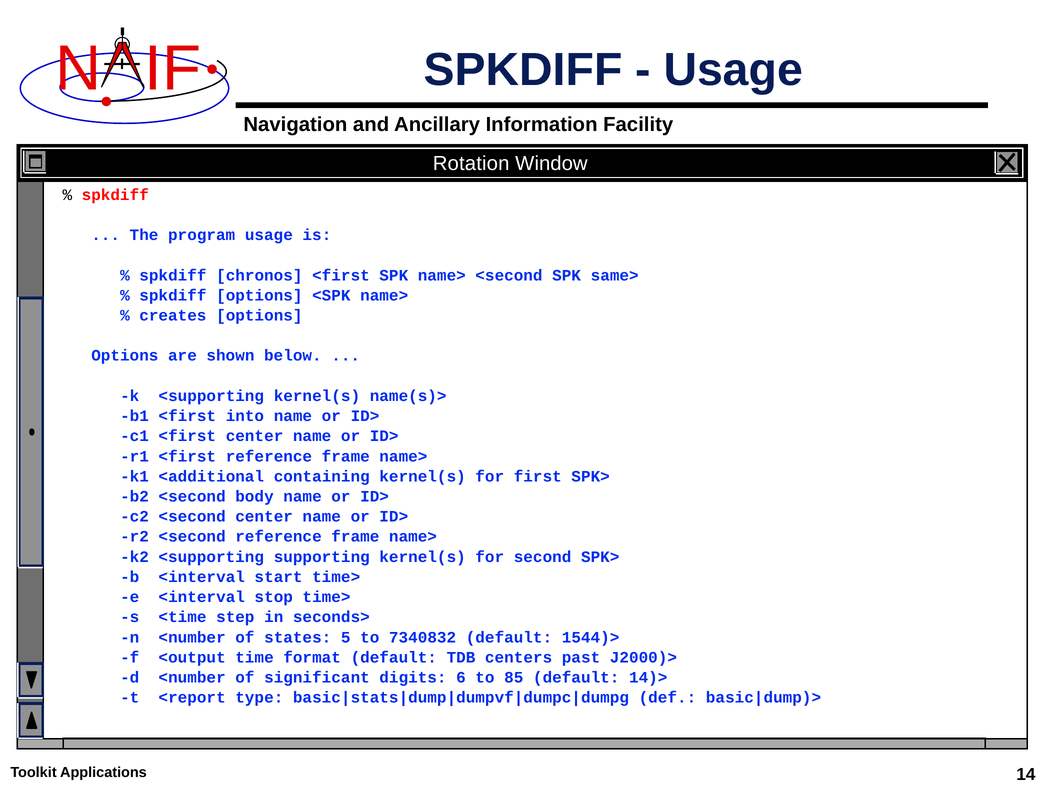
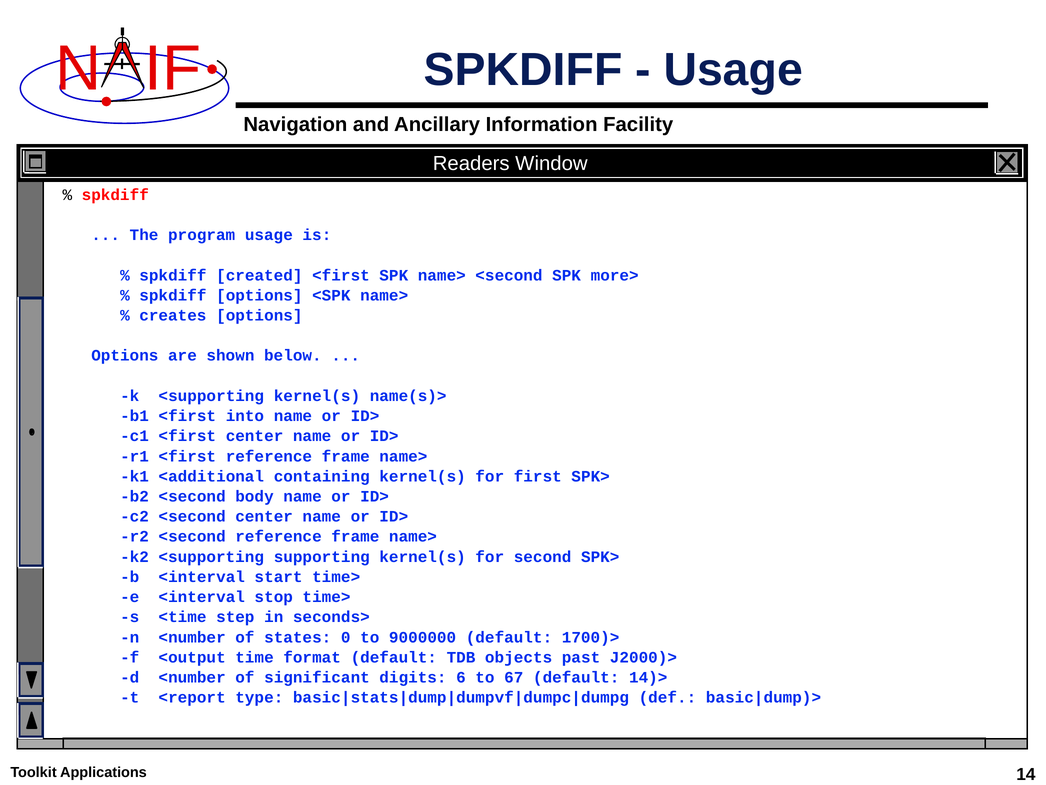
Rotation: Rotation -> Readers (471, 164)
chronos: chronos -> created (259, 275)
same>: same> -> more> (615, 275)
5: 5 -> 0 (346, 637)
7340832: 7340832 -> 9000000 (423, 637)
1544)>: 1544)> -> 1700)> (591, 637)
centers: centers -> objects (519, 657)
85: 85 -> 67 (514, 677)
